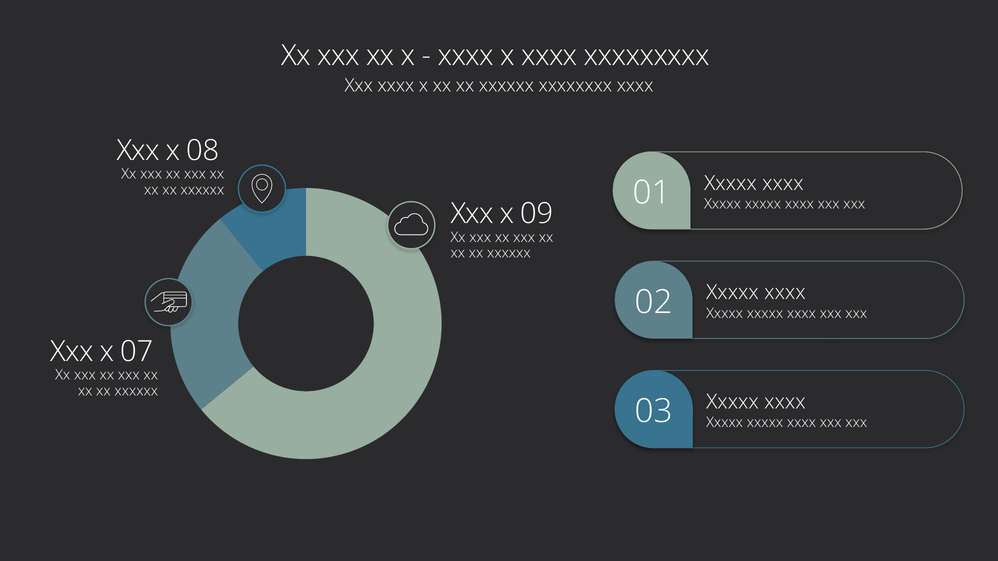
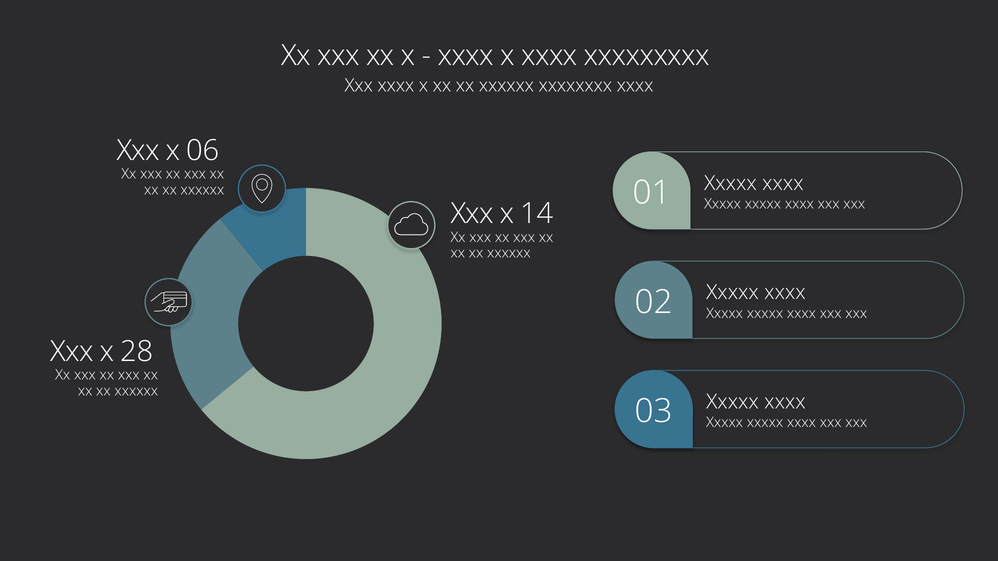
08: 08 -> 06 (203, 151)
09: 09 -> 14 (537, 214)
07: 07 -> 28 (137, 352)
